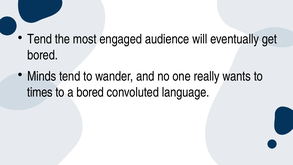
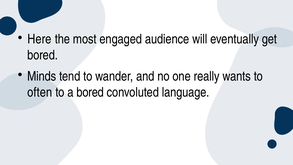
Tend: Tend -> Here (39, 39)
times: times -> often (40, 92)
